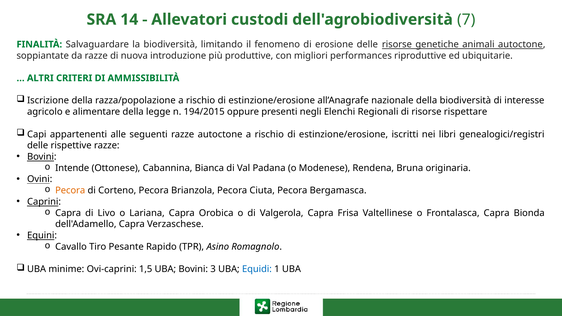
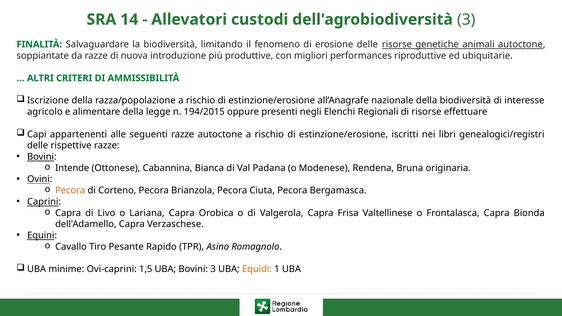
dell'agrobiodiversità 7: 7 -> 3 (466, 20)
rispettare: rispettare -> effettuare (466, 112)
Equidi colour: blue -> orange (257, 269)
